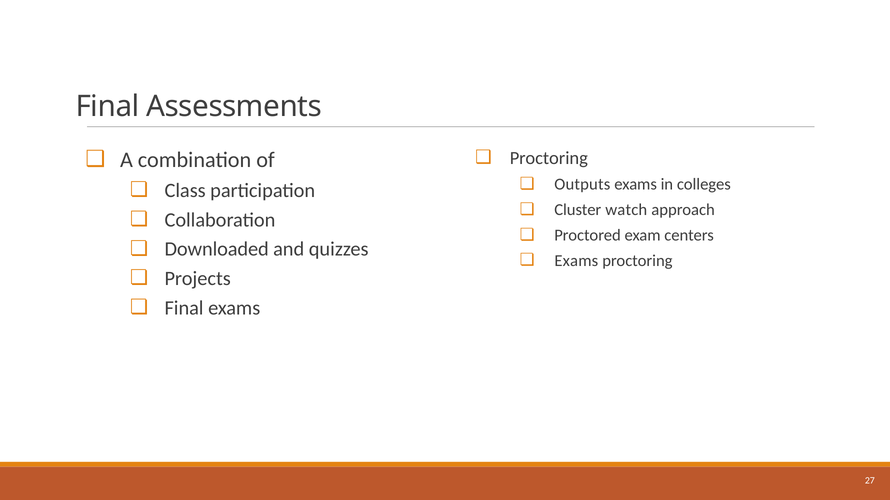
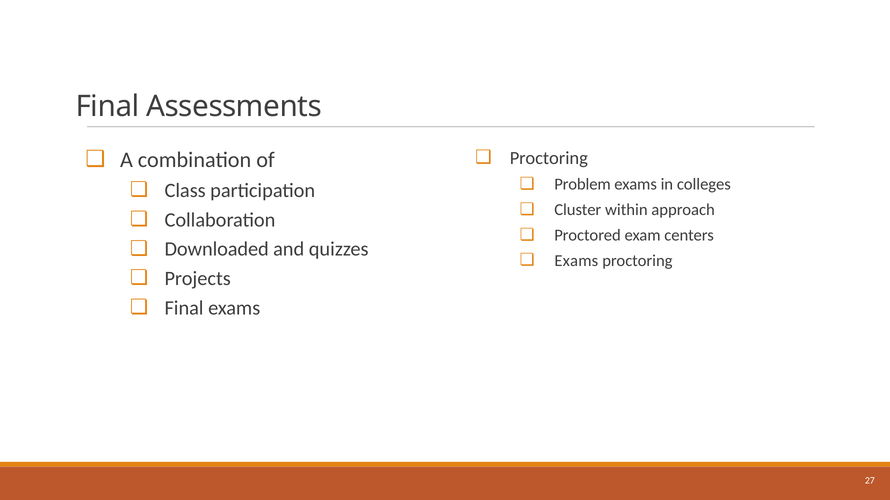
Outputs: Outputs -> Problem (582, 185)
watch: watch -> within (626, 210)
